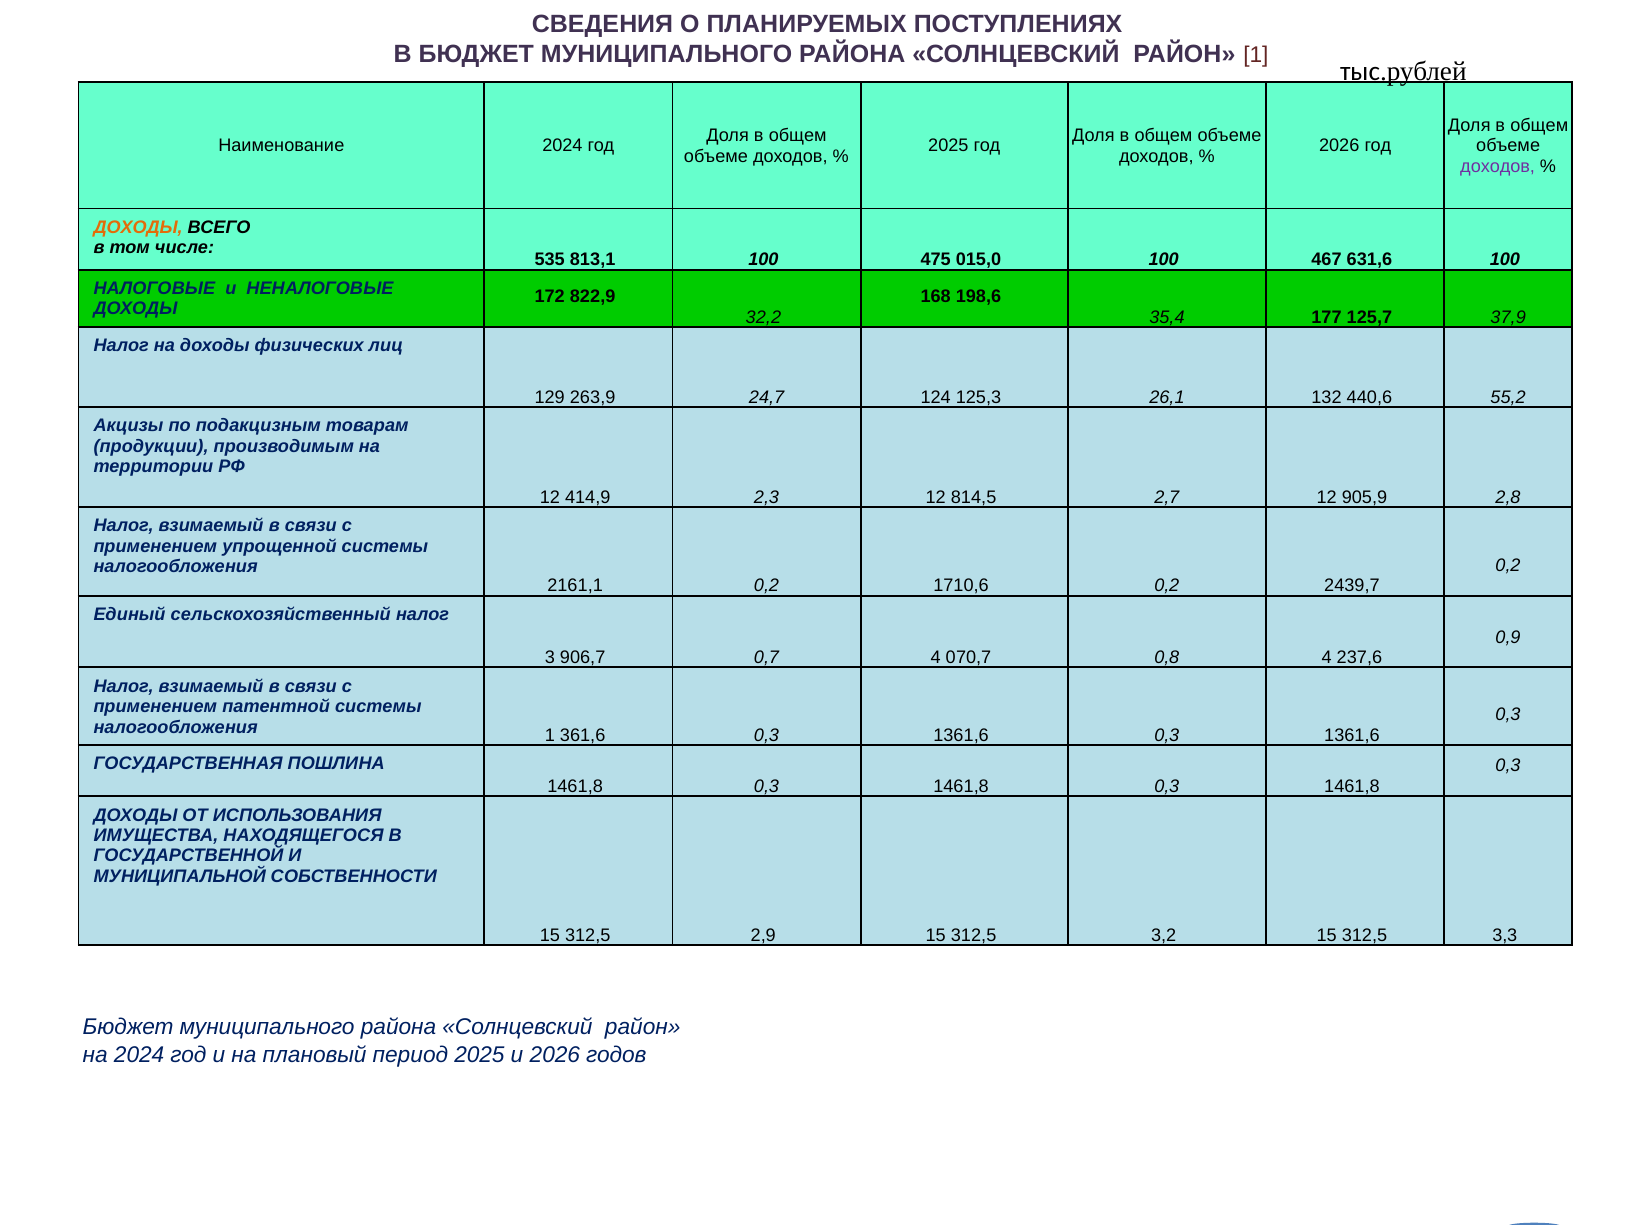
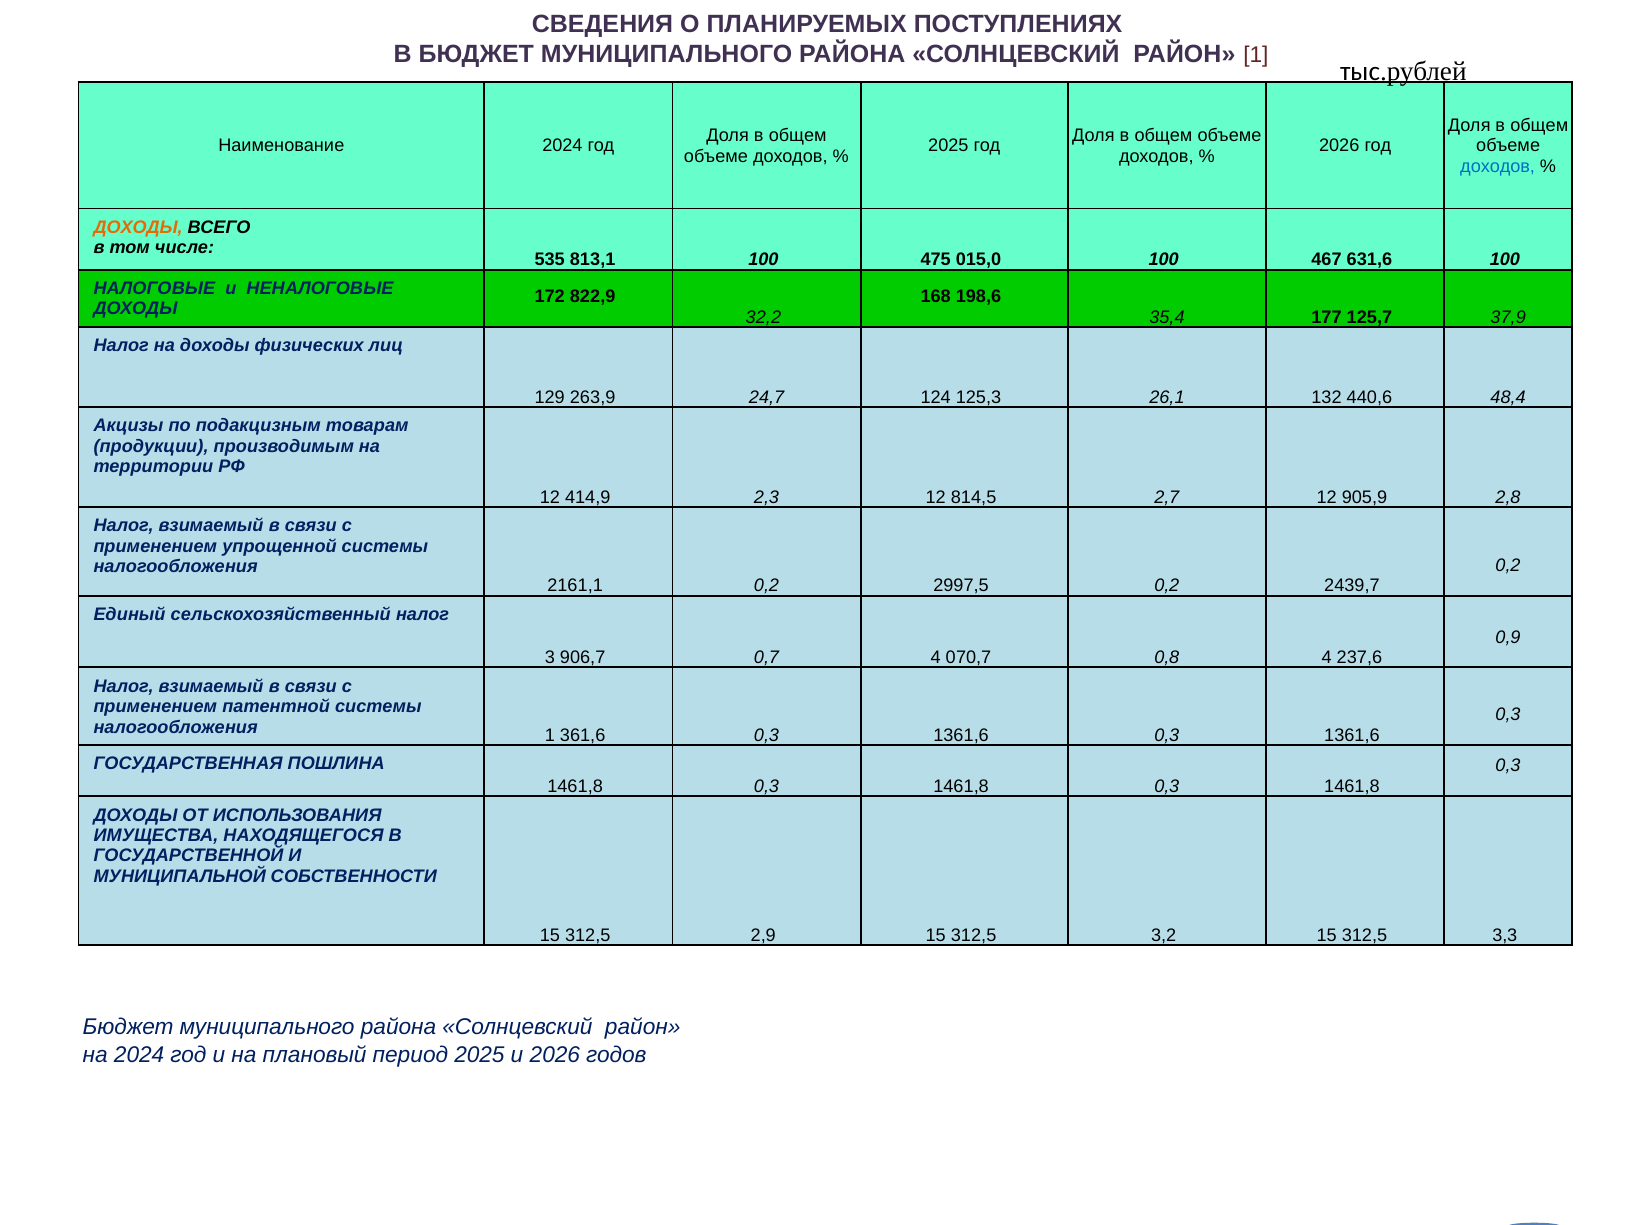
доходов colour: purple -> blue (1498, 166)
55,2: 55,2 -> 48,4 (1508, 397)
1710,6: 1710,6 -> 2997,5 (961, 586)
